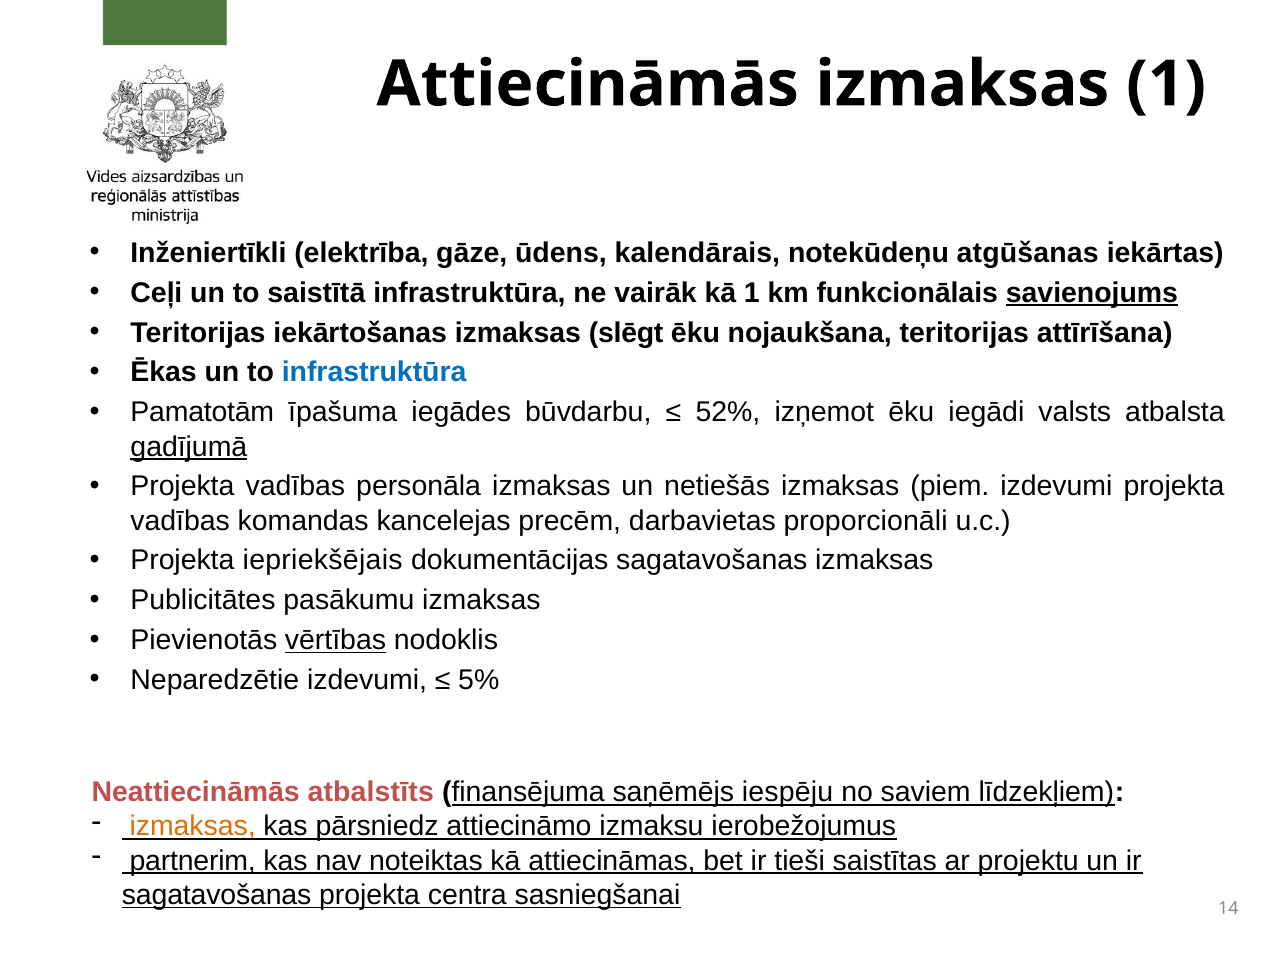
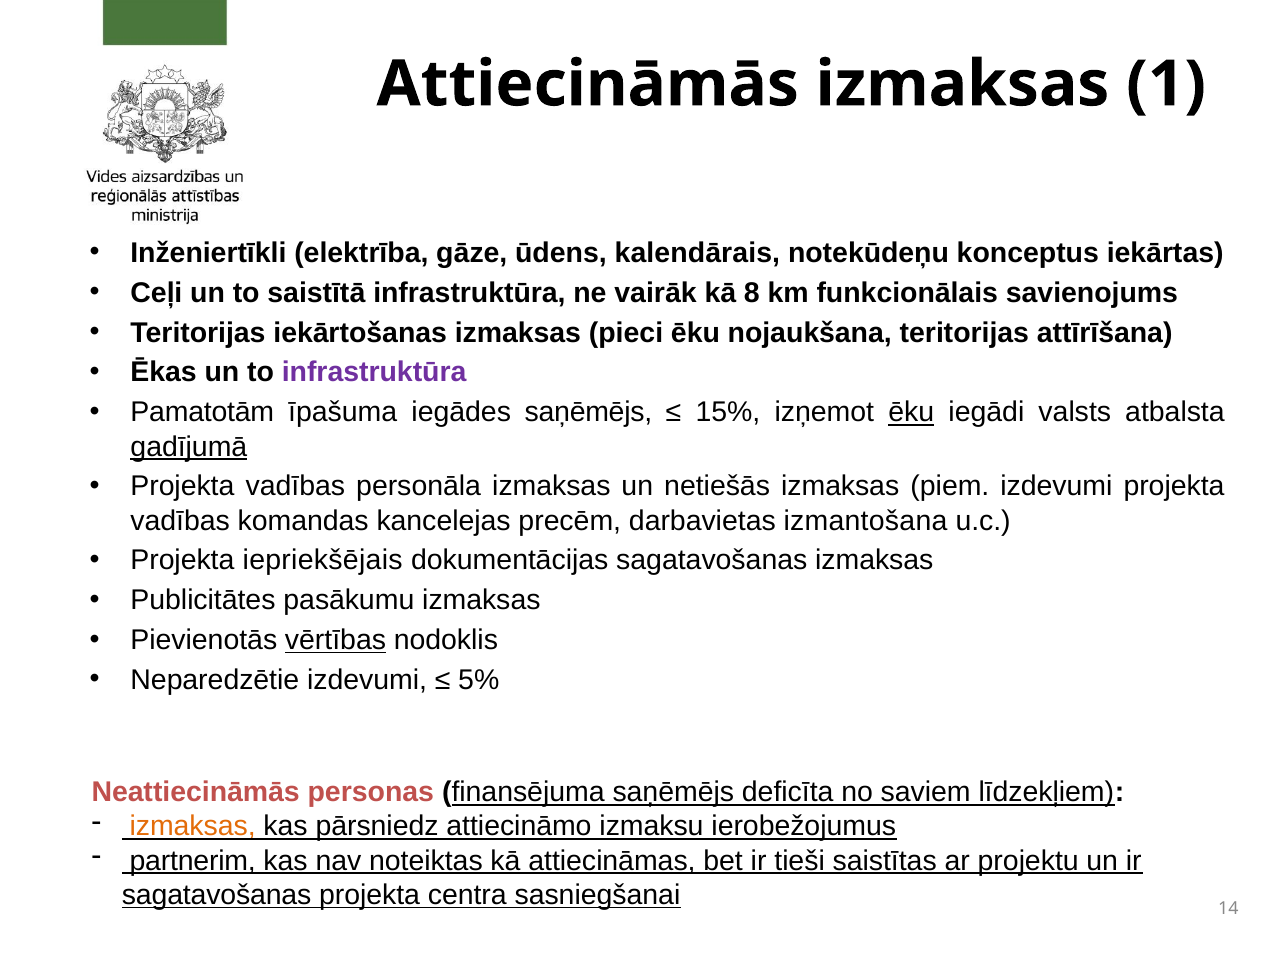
atgūšanas: atgūšanas -> konceptus (1028, 253)
kā 1: 1 -> 8 (752, 293)
savienojums underline: present -> none (1092, 293)
slēgt: slēgt -> pieci (626, 332)
infrastruktūra colour: blue -> purple (374, 372)
iegādes būvdarbu: būvdarbu -> saņēmējs (588, 412)
52%: 52% -> 15% (728, 412)
ēku underline: none -> present (911, 412)
proporcionāli: proporcionāli -> izmantošana (865, 520)
atbalstīts: atbalstīts -> personas (371, 792)
iespēju: iespēju -> deficīta (788, 792)
